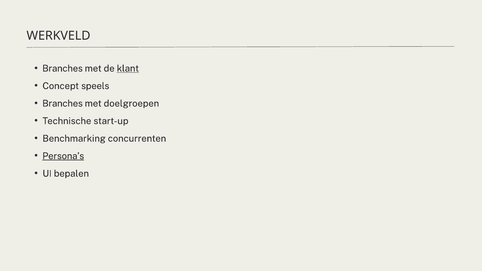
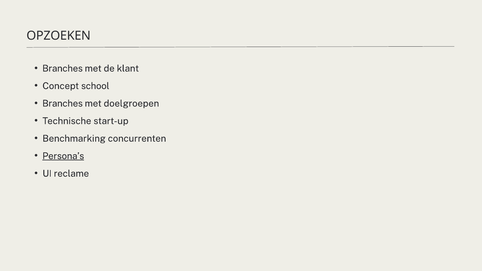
WERKVELD: WERKVELD -> OPZOEKEN (59, 36)
klant underline: present -> none (128, 68)
speels: speels -> school (95, 86)
bepalen: bepalen -> reclame (71, 174)
